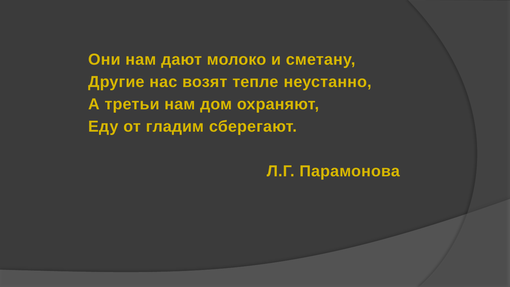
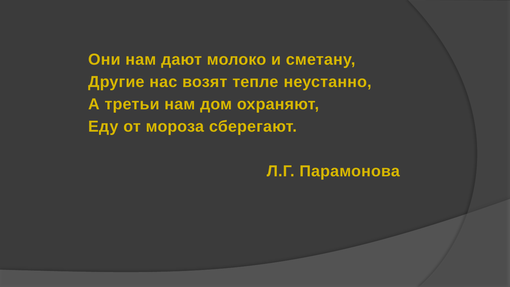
гладим: гладим -> мороза (175, 127)
